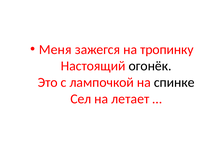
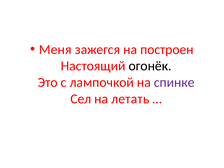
тропинку: тропинку -> построен (167, 50)
спинке colour: black -> purple (174, 82)
летает: летает -> летать (130, 99)
